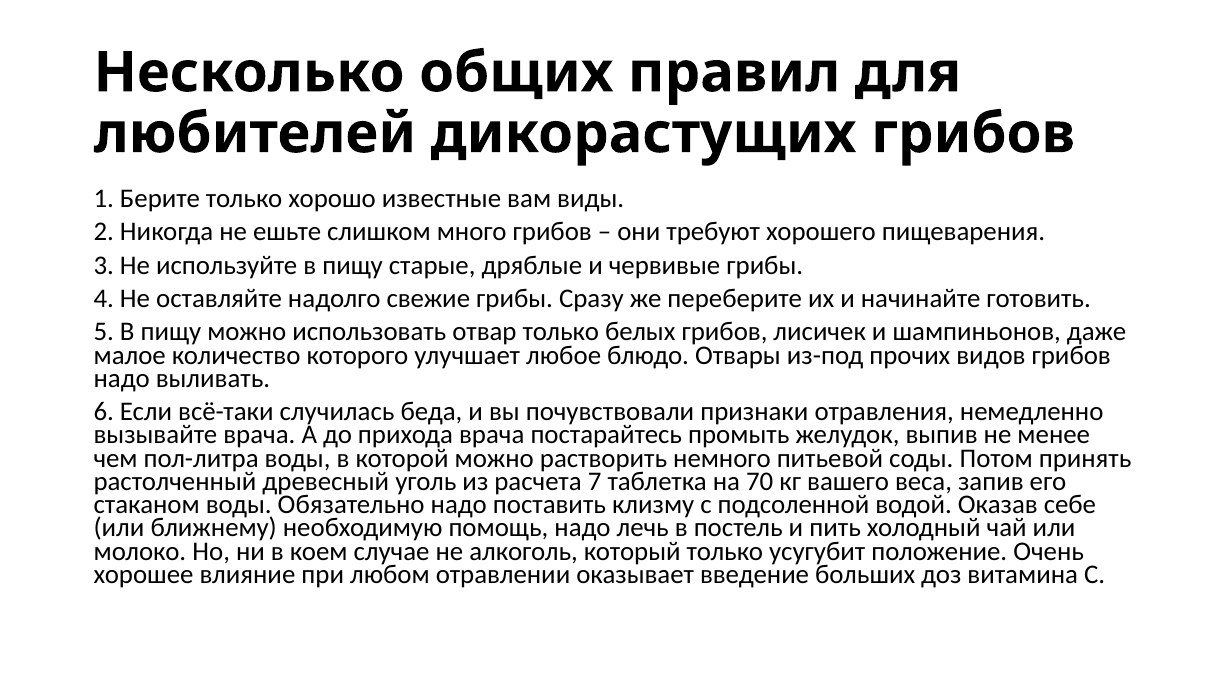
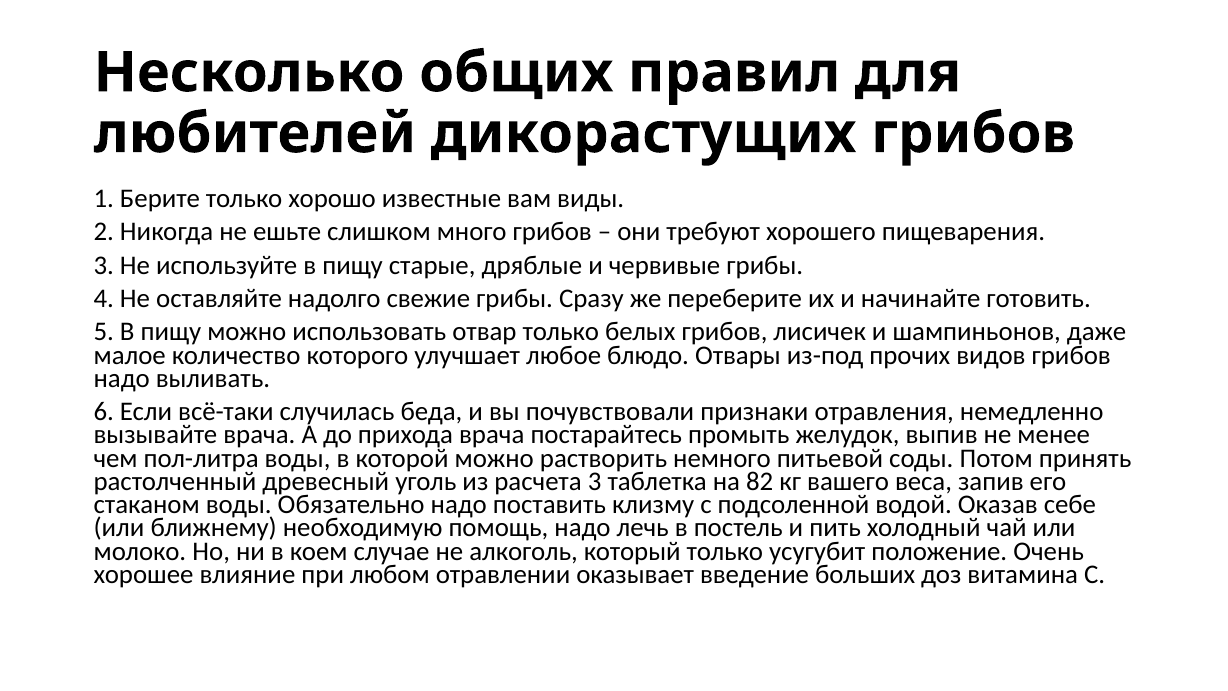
расчета 7: 7 -> 3 (595, 481)
70: 70 -> 82 (760, 481)
